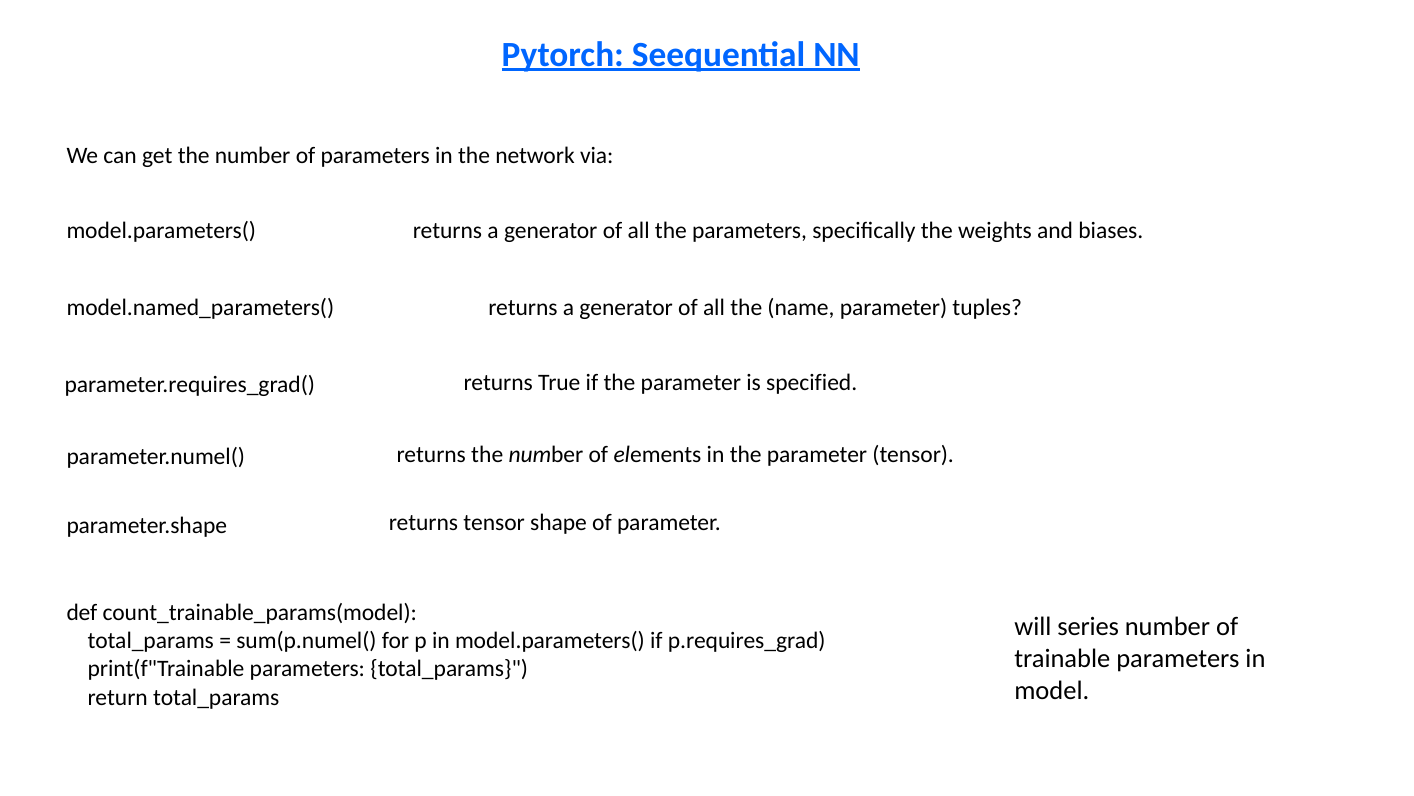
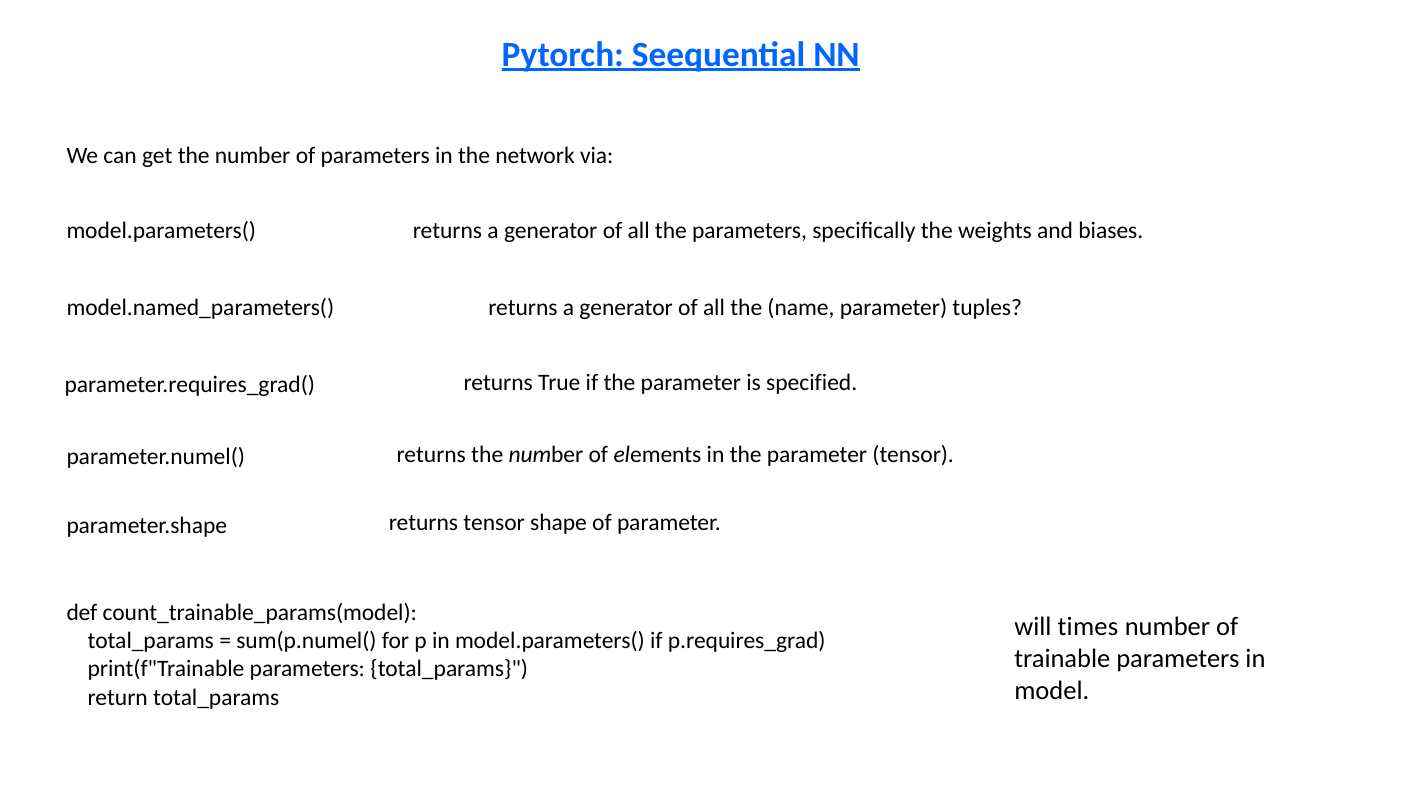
series: series -> times (1088, 626)
